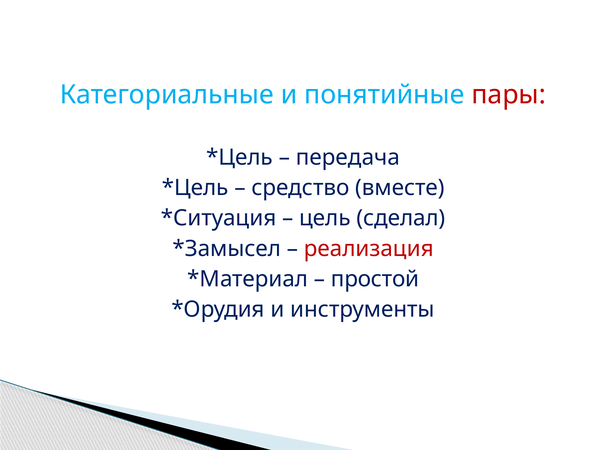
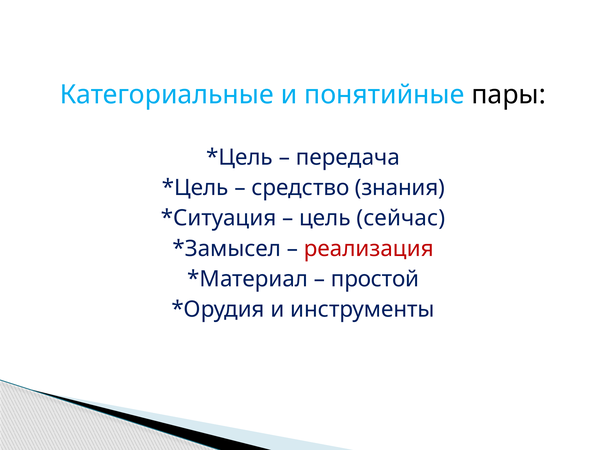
пары colour: red -> black (509, 94)
вместе: вместе -> знания (400, 188)
сделал: сделал -> сейчас (401, 218)
